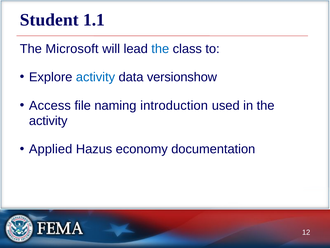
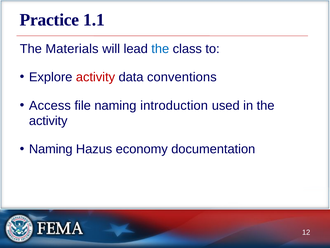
Student: Student -> Practice (49, 20)
Microsoft: Microsoft -> Materials (72, 49)
activity colour: blue -> red (95, 77)
versionshow: versionshow -> conventions (182, 77)
Applied: Applied -> Naming (51, 149)
